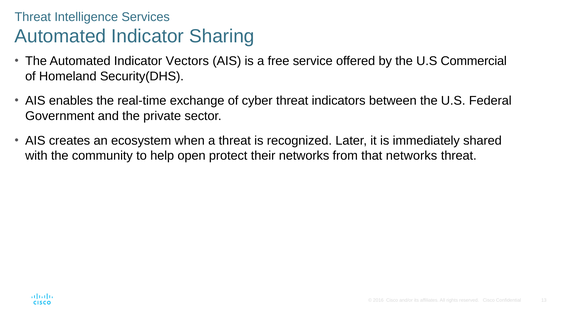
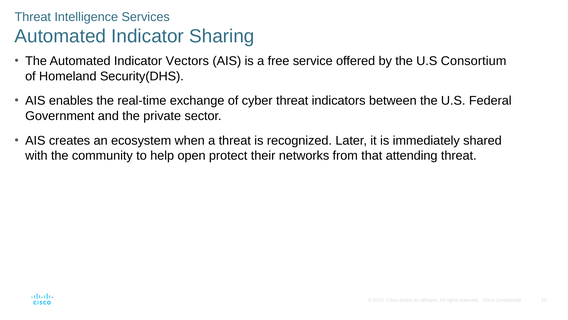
Commercial: Commercial -> Consortium (474, 61)
that networks: networks -> attending (412, 156)
